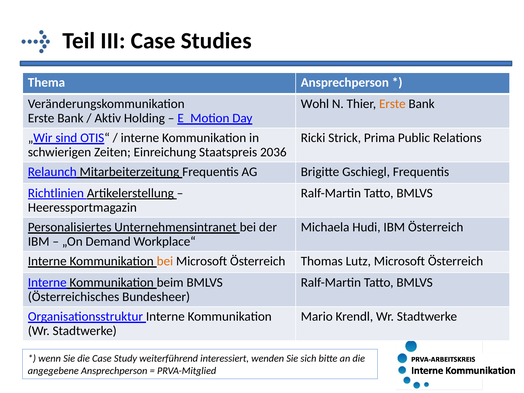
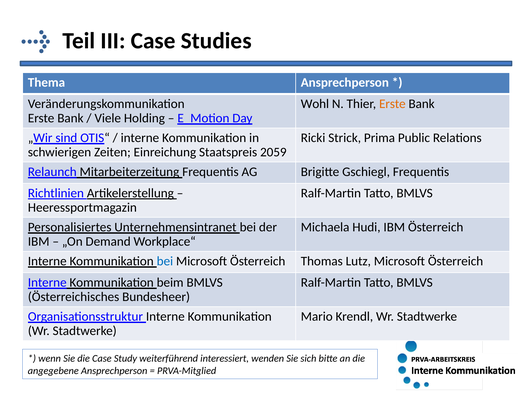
Aktiv: Aktiv -> Viele (108, 118)
2036: 2036 -> 2059 (273, 152)
bei colour: orange -> blue (165, 261)
